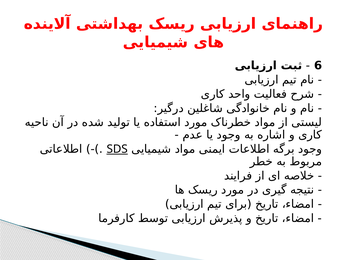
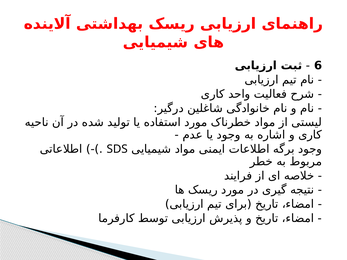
SDS underline: present -> none (117, 149)
